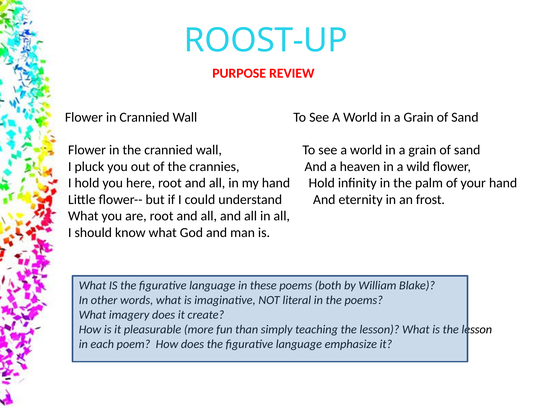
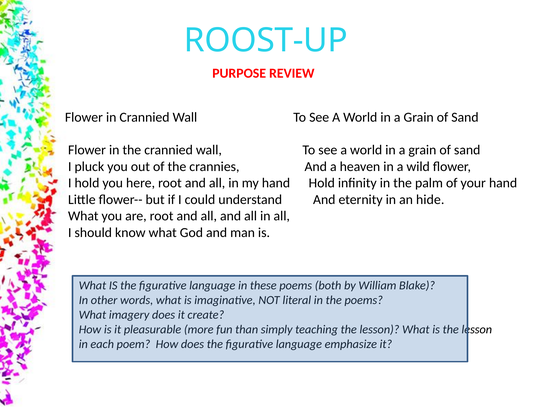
frost: frost -> hide (430, 200)
